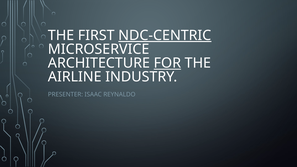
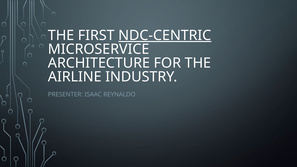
FOR underline: present -> none (167, 63)
